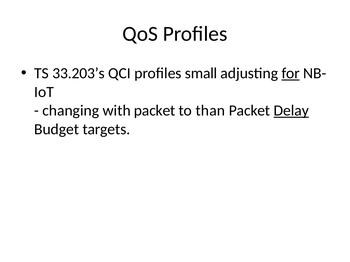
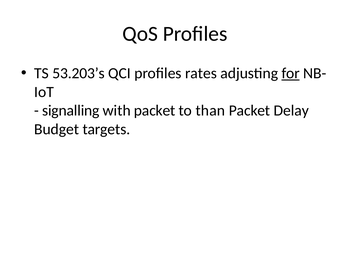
33.203’s: 33.203’s -> 53.203’s (79, 73)
small: small -> rates (201, 73)
changing: changing -> signalling (71, 111)
Delay underline: present -> none (291, 111)
